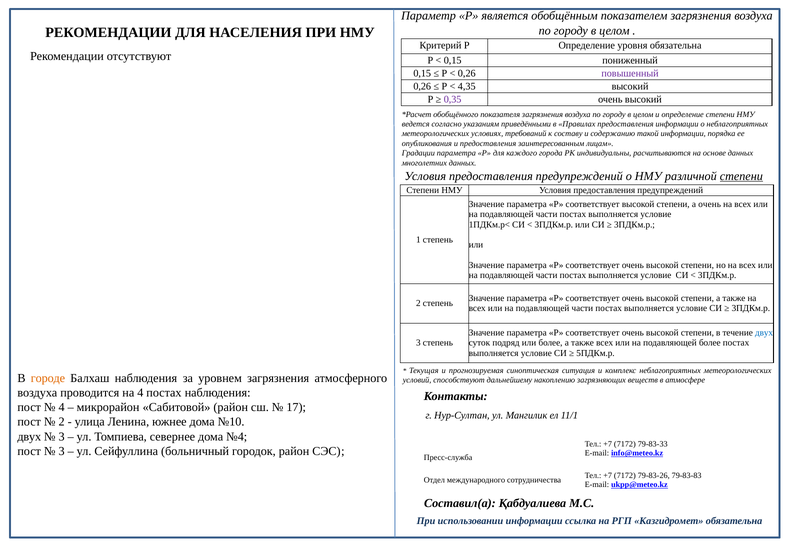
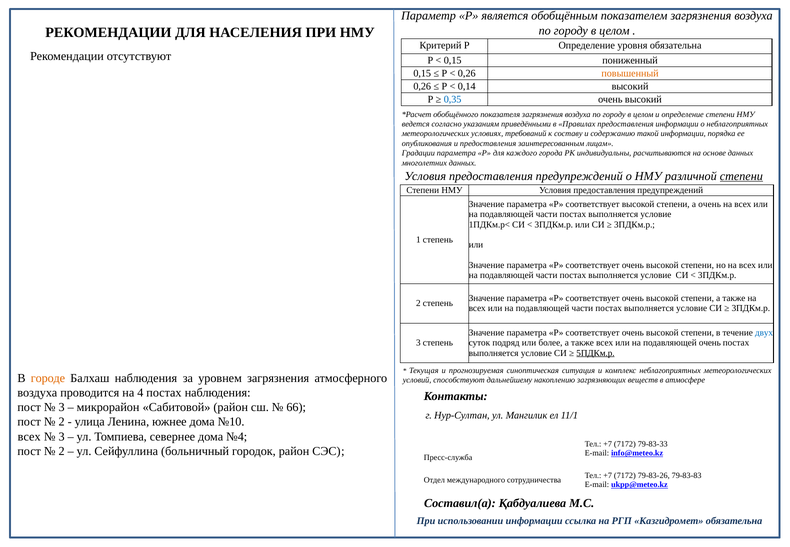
повышенный colour: purple -> orange (630, 73)
4,35: 4,35 -> 0,14 (467, 86)
0,35 colour: purple -> blue (453, 99)
подавляющей более: более -> очень (710, 343)
5ПДКм.р underline: none -> present (595, 353)
4: 4 -> 3 (62, 407)
17: 17 -> 66 (296, 407)
двух: двух -> всех (29, 437)
3: 3 -> 2 (62, 451)
